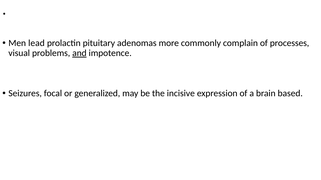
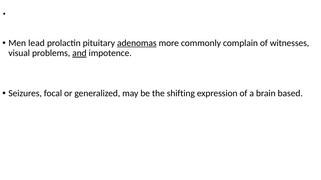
adenomas underline: none -> present (137, 43)
processes: processes -> witnesses (290, 43)
incisive: incisive -> shifting (181, 94)
